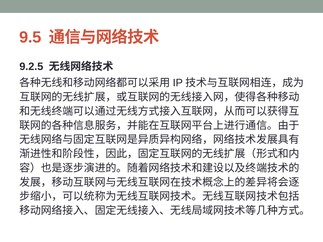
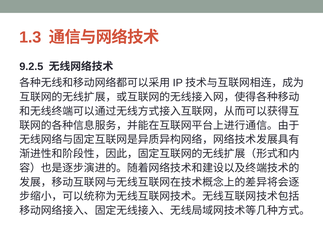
9.5: 9.5 -> 1.3 (30, 37)
